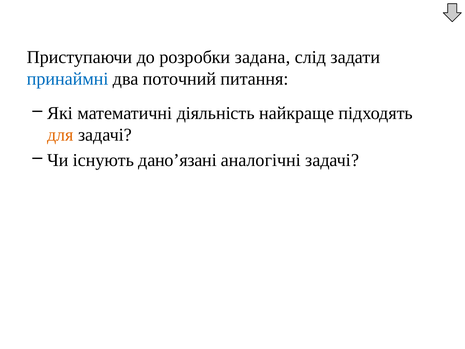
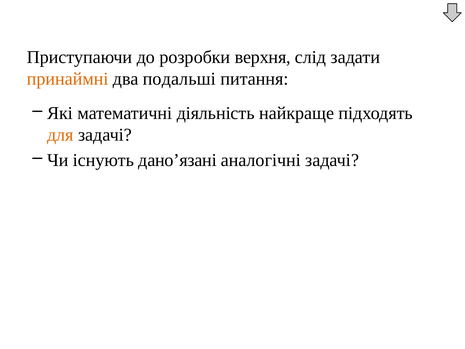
задана: задана -> верхня (263, 57)
принаймні colour: blue -> orange (68, 79)
поточний: поточний -> подальші (179, 79)
